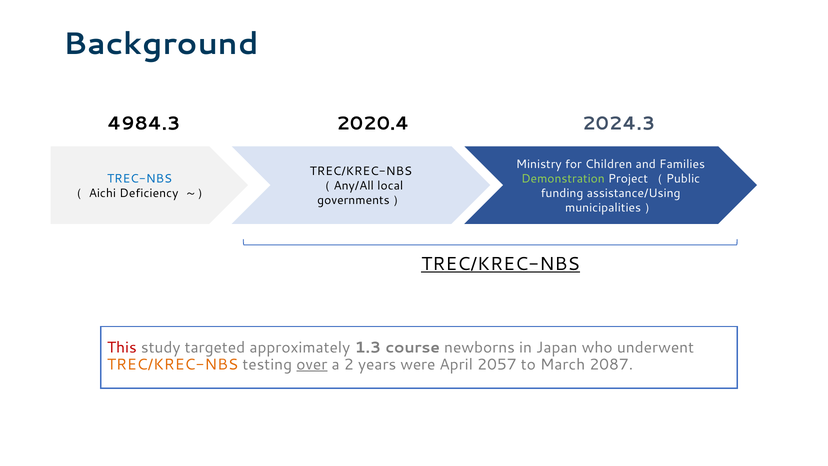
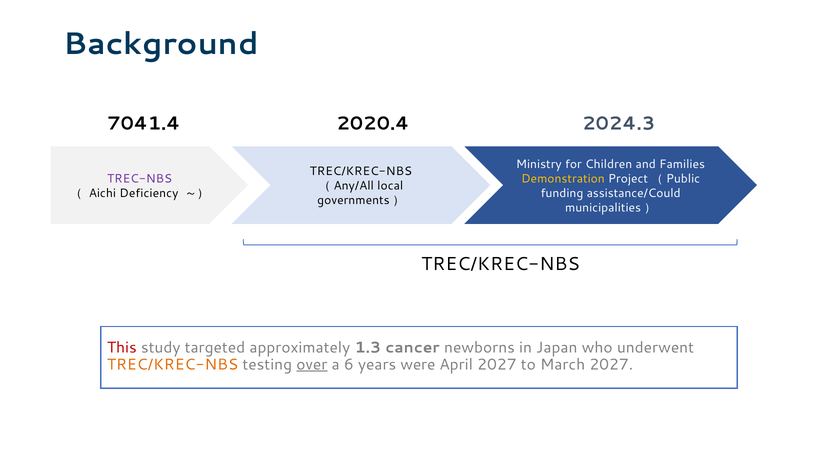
4984.3: 4984.3 -> 7041.4 (144, 123)
TREC-NBS colour: blue -> purple (140, 179)
Demonstration colour: light green -> yellow (563, 179)
assistance/Using: assistance/Using -> assistance/Could (634, 193)
TREC/KREC-NBS underline: present -> none (501, 264)
course: course -> cancer (413, 347)
2: 2 -> 6 (349, 364)
April 2057: 2057 -> 2027 (497, 364)
March 2087: 2087 -> 2027 (611, 364)
